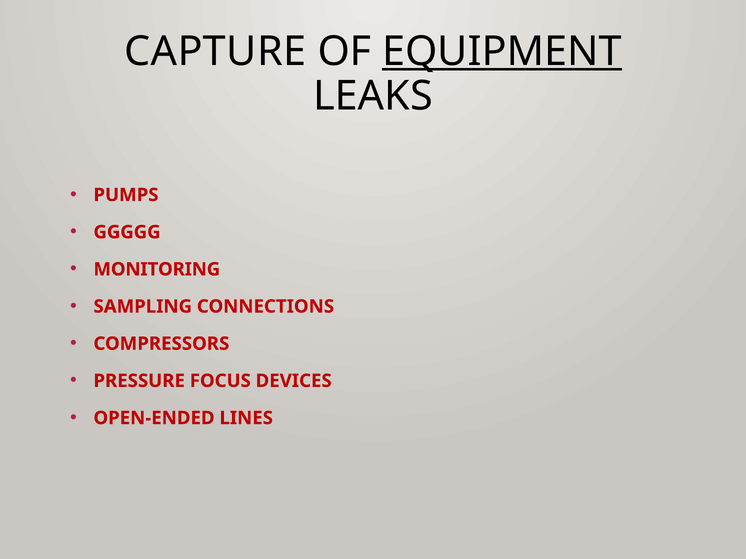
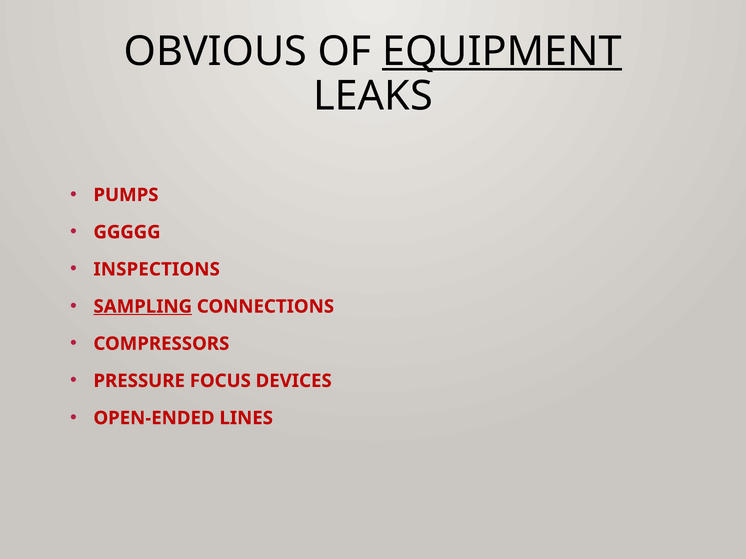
CAPTURE: CAPTURE -> OBVIOUS (215, 52)
MONITORING: MONITORING -> INSPECTIONS (157, 270)
SAMPLING underline: none -> present (143, 307)
